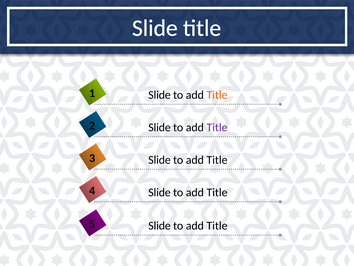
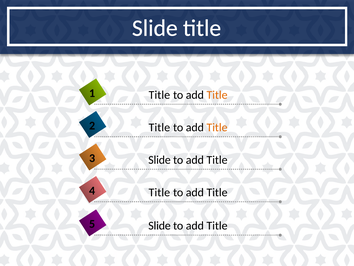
Slide: Slide -> Title (159, 95)
Slide: Slide -> Title (159, 127)
Title colour: purple -> orange (217, 127)
Slide: Slide -> Title (159, 192)
